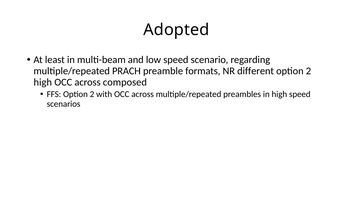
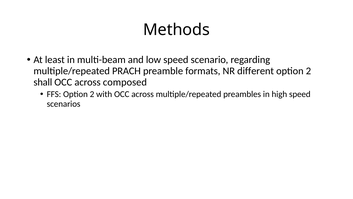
Adopted: Adopted -> Methods (176, 30)
high: high -> shall (43, 82)
